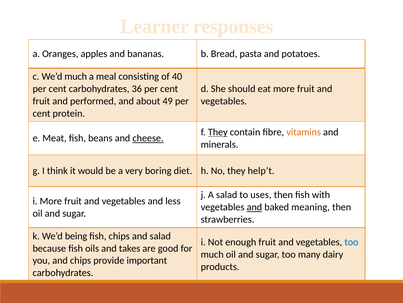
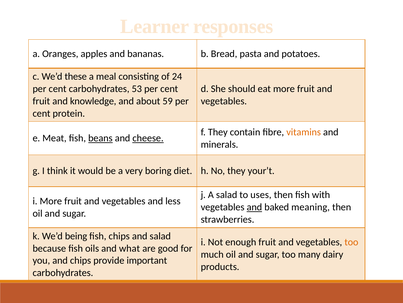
We’d much: much -> these (76, 76)
40: 40 -> 24 (177, 76)
36: 36 -> 53 (137, 89)
performed: performed -> knowledge (93, 101)
49: 49 -> 59 (168, 101)
They underline: present -> none (218, 132)
beans underline: none -> present (100, 138)
help’t: help’t -> your’t (261, 170)
too colour: blue -> orange (351, 242)
takes: takes -> what (129, 248)
